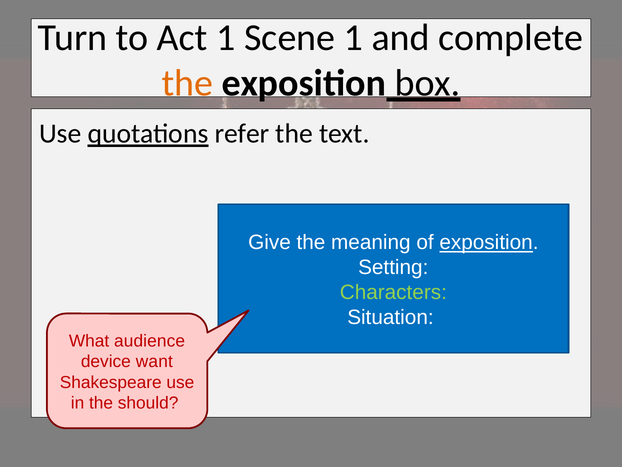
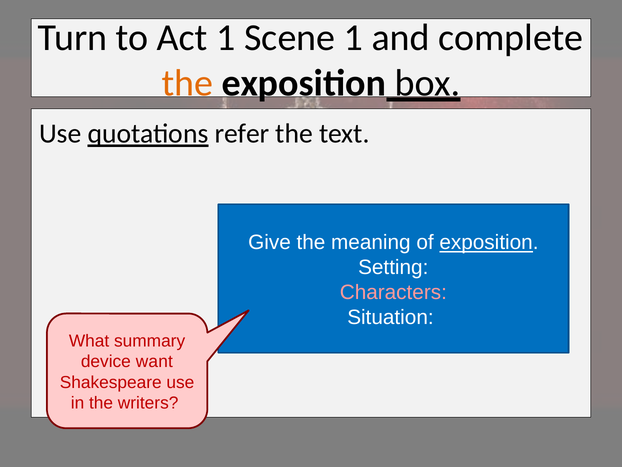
Characters colour: light green -> pink (393, 292)
audience: audience -> summary (150, 341)
should: should -> writers (148, 403)
